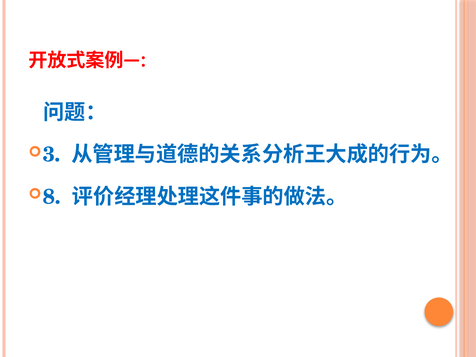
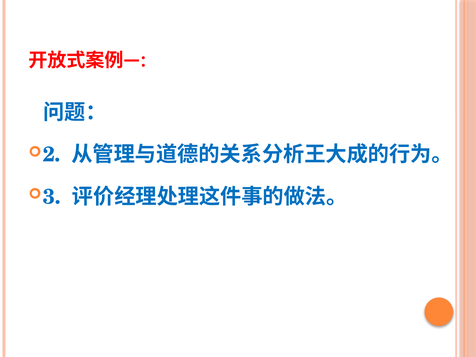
3: 3 -> 2 (52, 155)
8: 8 -> 3 (52, 197)
